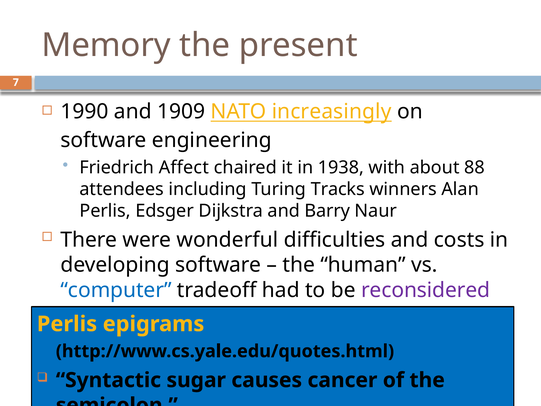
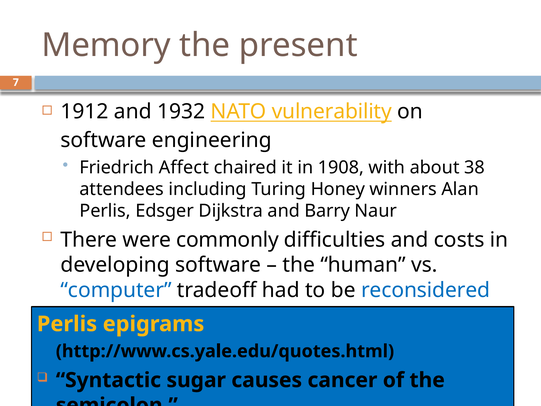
1990: 1990 -> 1912 (85, 111)
1909: 1909 -> 1932 (181, 111)
increasingly: increasingly -> vulnerability (332, 111)
1938: 1938 -> 1908 (341, 167)
88: 88 -> 38 (475, 167)
Tracks: Tracks -> Honey (338, 189)
wonderful: wonderful -> commonly (227, 240)
reconsidered colour: purple -> blue (426, 290)
